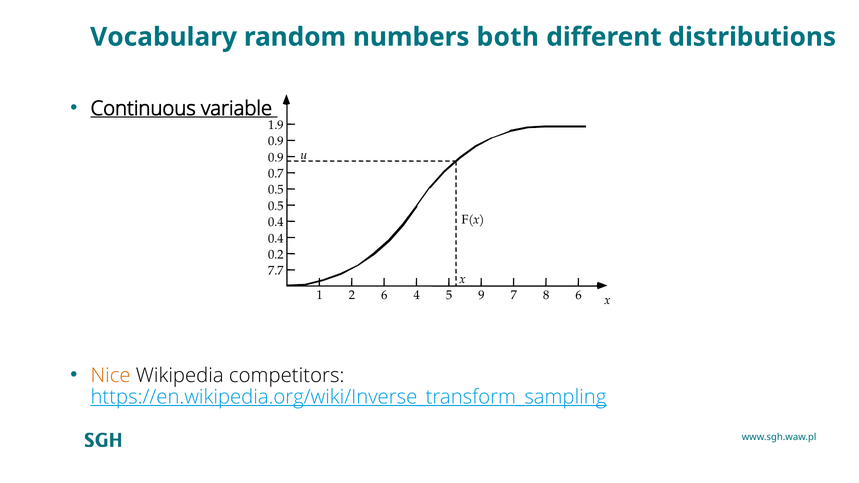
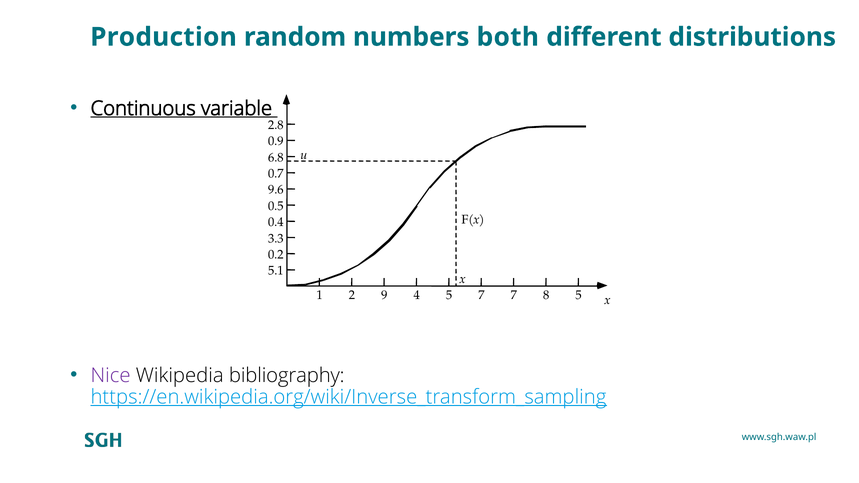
Vocabulary: Vocabulary -> Production (163, 37)
1.9: 1.9 -> 2.8 (276, 125)
0.9: 0.9 -> 6.8 (276, 158)
0.5: 0.5 -> 9.6 (276, 190)
0.4: 0.4 -> 3.3 (276, 238)
7.7: 7.7 -> 5.1 (276, 271)
2 6: 6 -> 9 (384, 295)
5 9: 9 -> 7 (481, 295)
8 6: 6 -> 5 (579, 295)
Nice colour: orange -> purple (111, 376)
competitors: competitors -> bibliography (287, 376)
